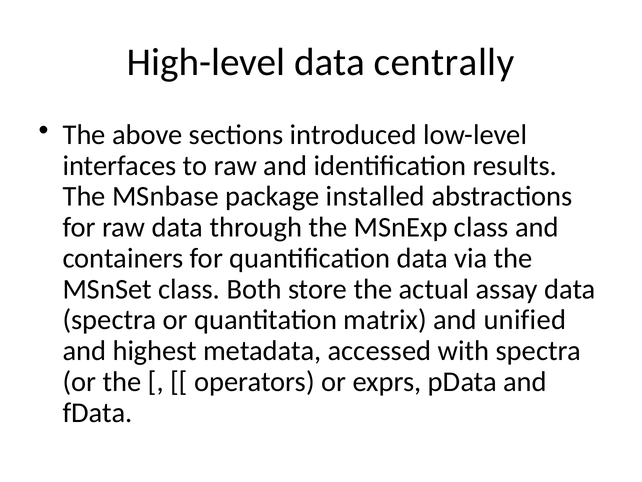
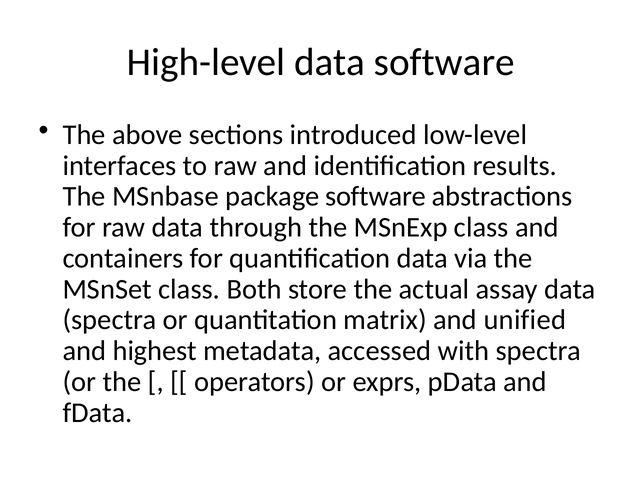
data centrally: centrally -> software (444, 62)
package installed: installed -> software (376, 196)
